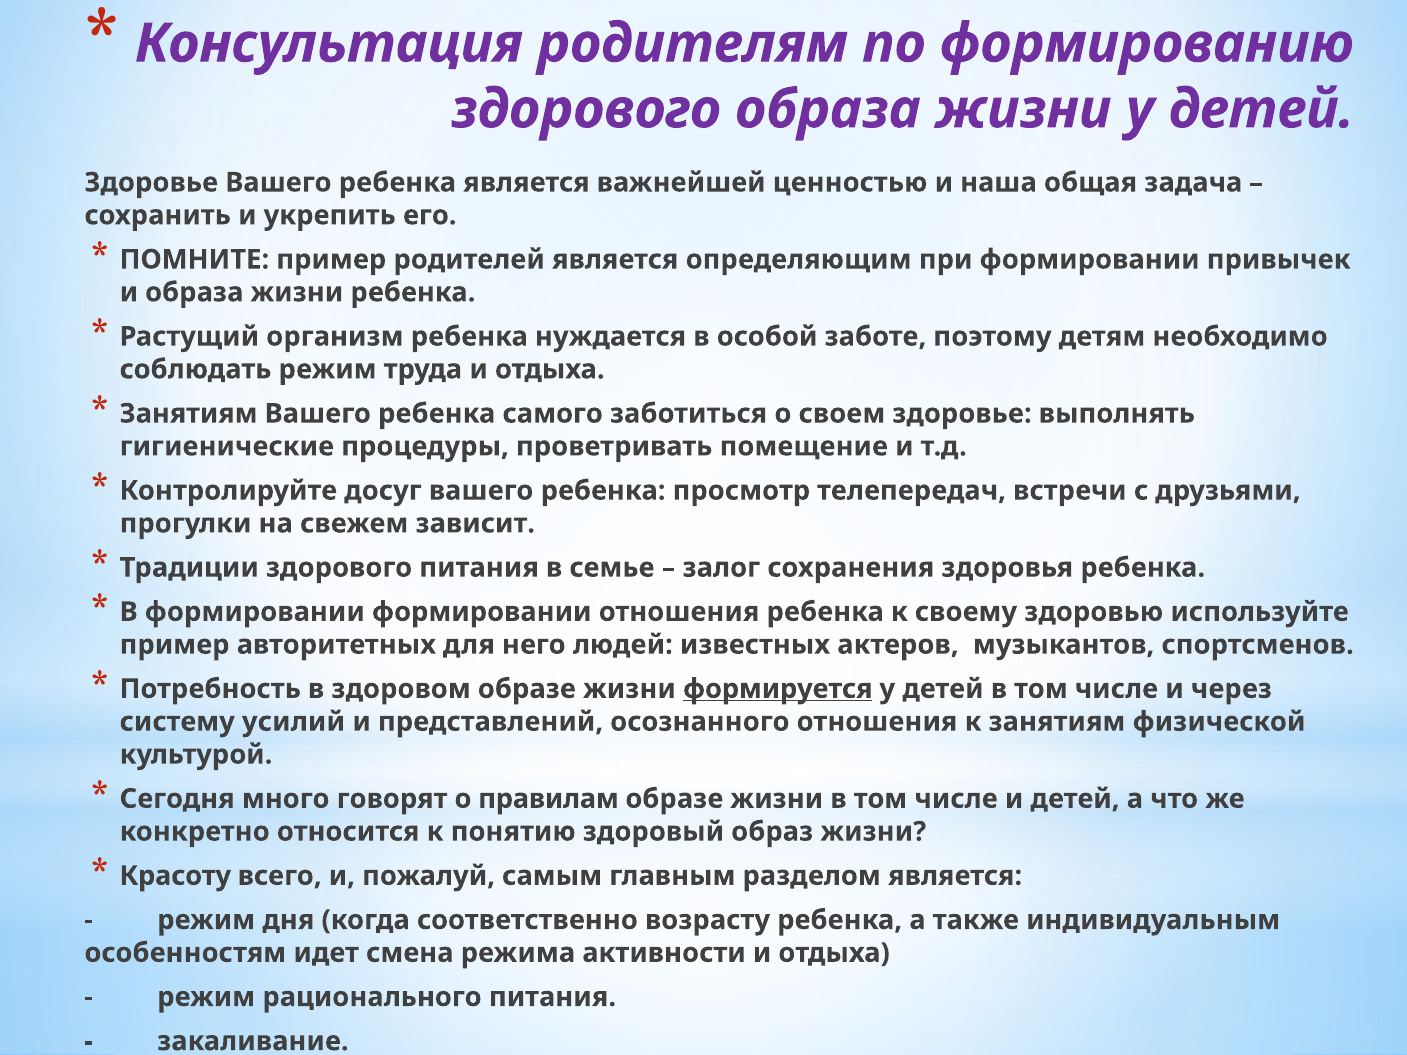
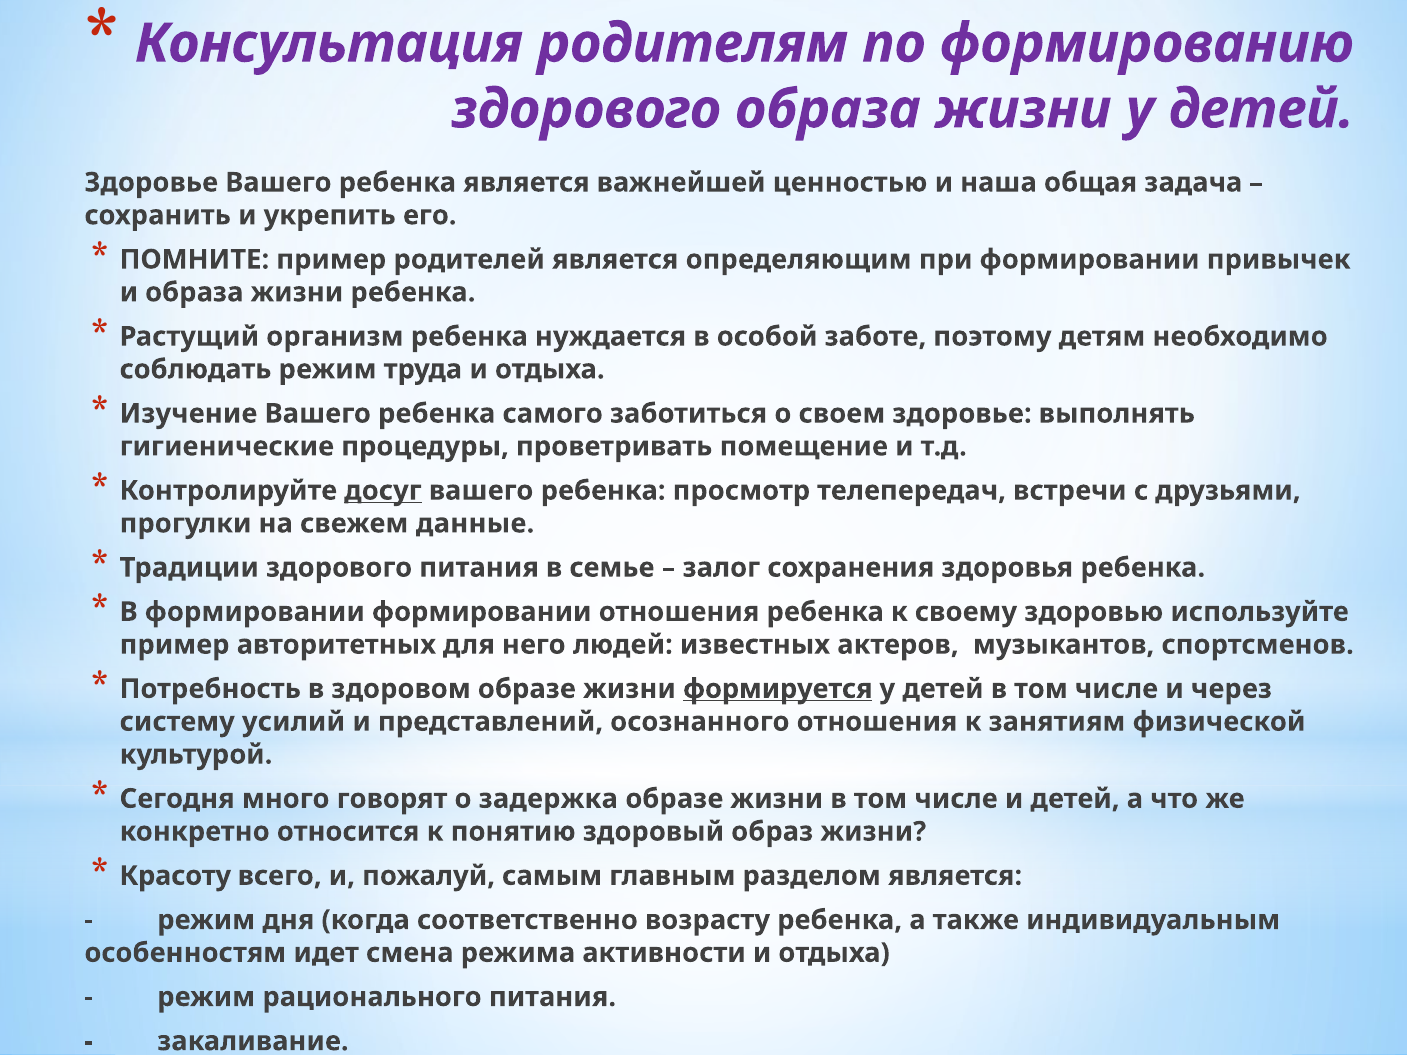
Занятиям: Занятиям -> Изучение (188, 414)
досуг underline: none -> present (383, 491)
зависит: зависит -> данные (475, 524)
правилам: правилам -> задержка (548, 799)
